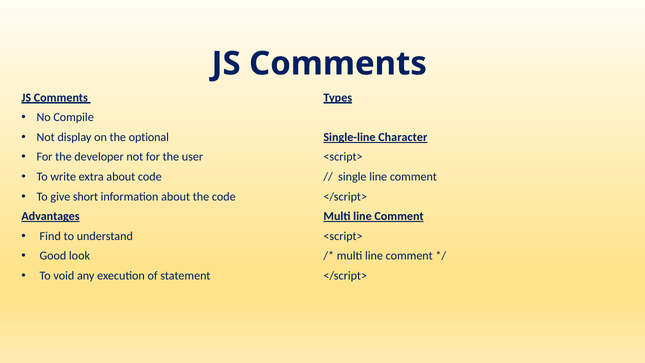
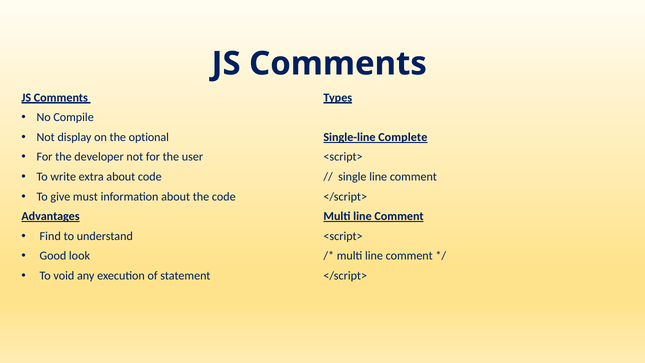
Character: Character -> Complete (403, 137)
short: short -> must (85, 196)
